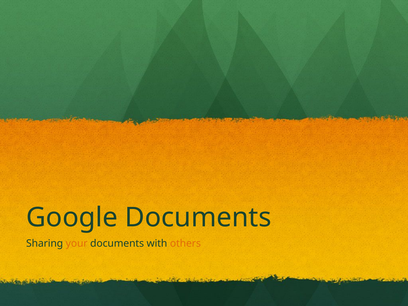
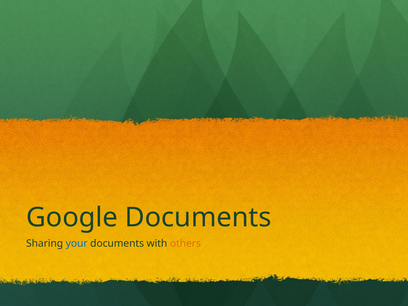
your colour: orange -> blue (77, 243)
